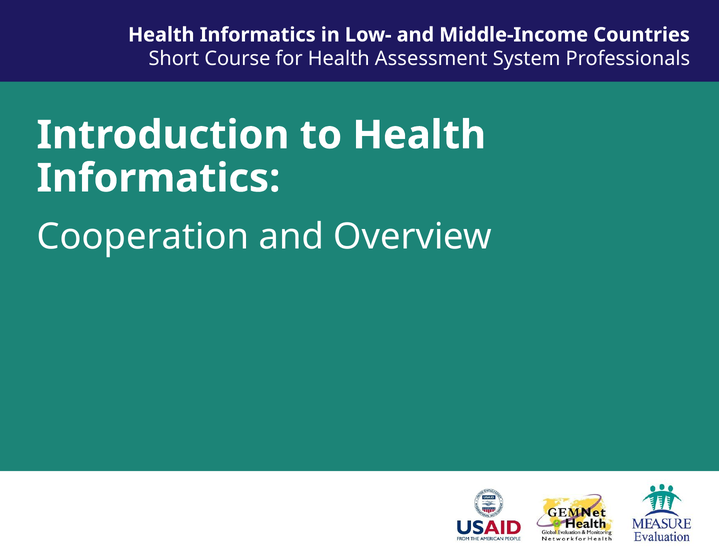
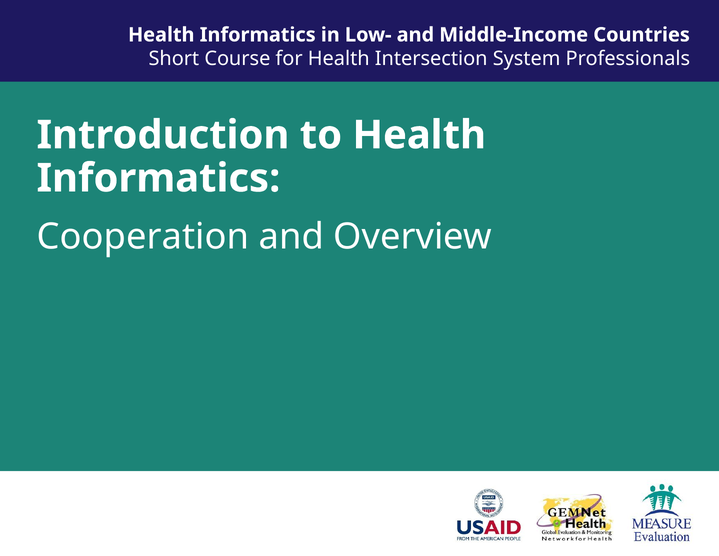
Assessment: Assessment -> Intersection (431, 59)
